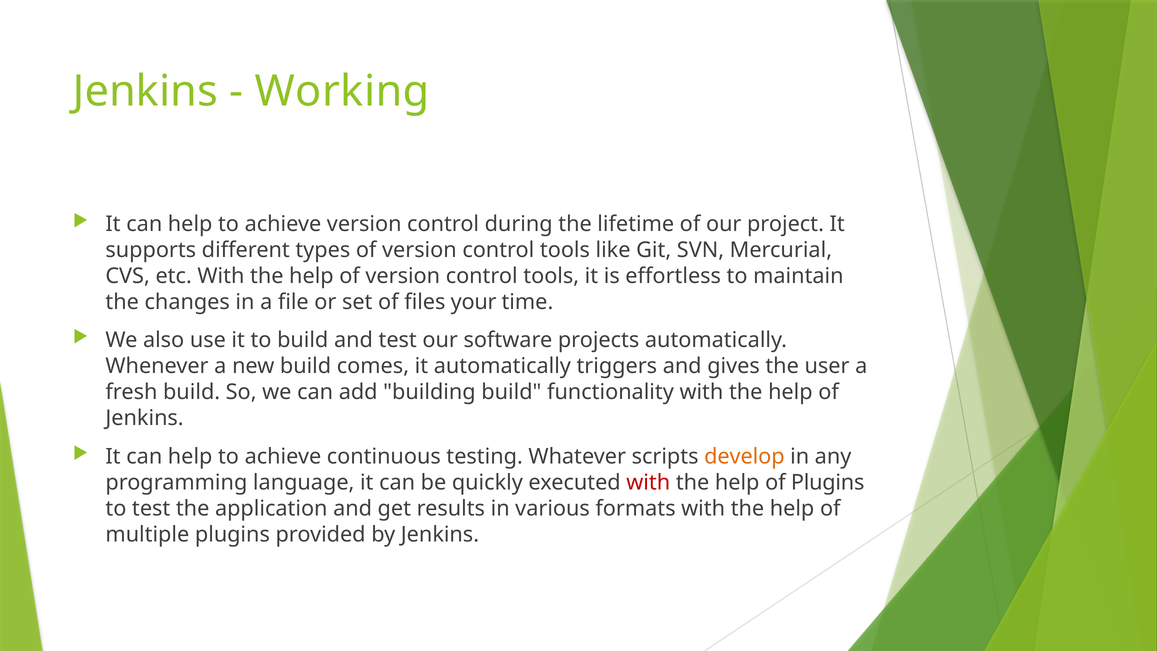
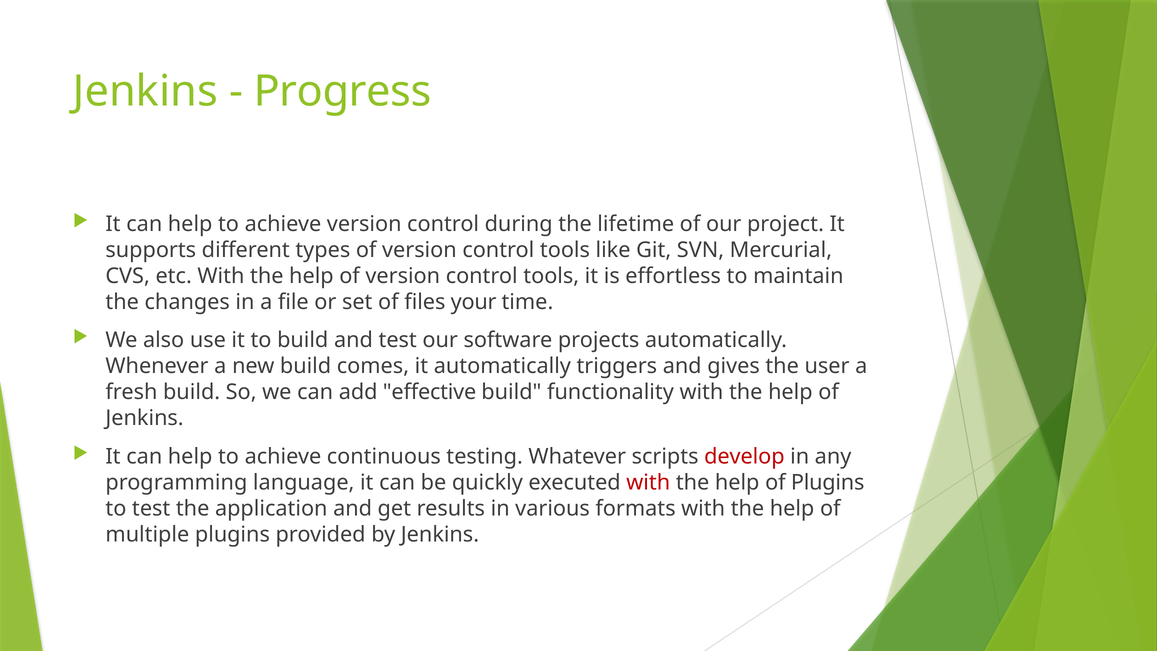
Working: Working -> Progress (343, 91)
building: building -> effective (430, 392)
develop colour: orange -> red (744, 456)
